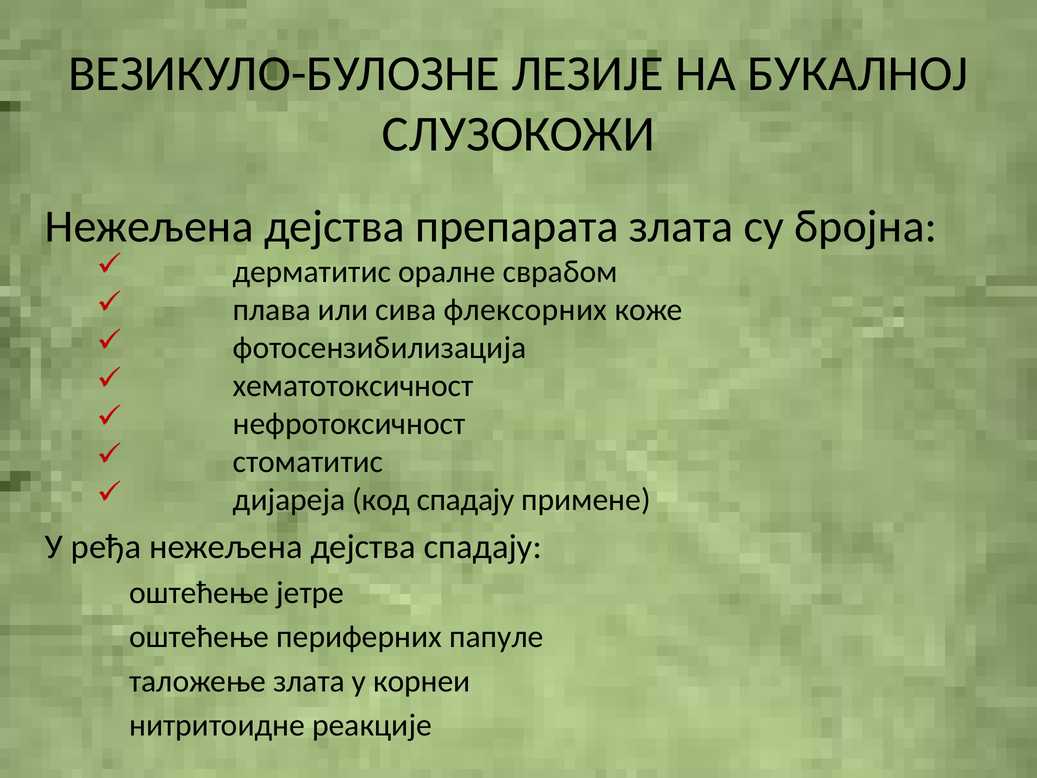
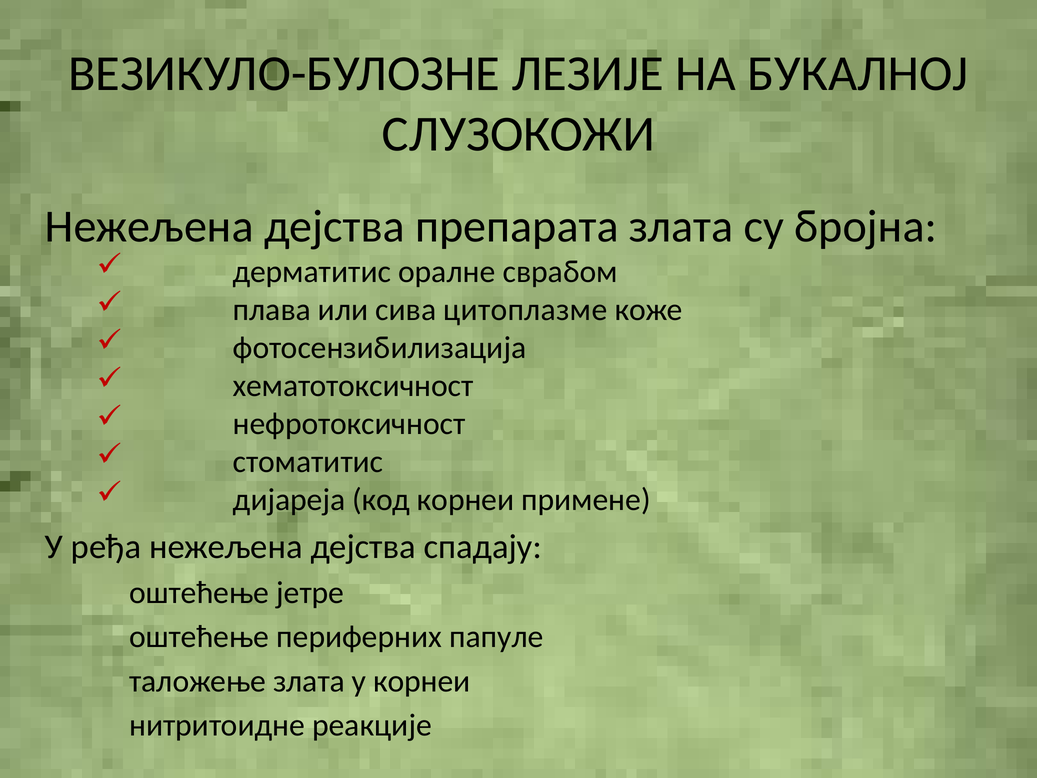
флексорних: флексорних -> цитоплазме (525, 310)
код спадају: спадају -> корнеи (466, 500)
